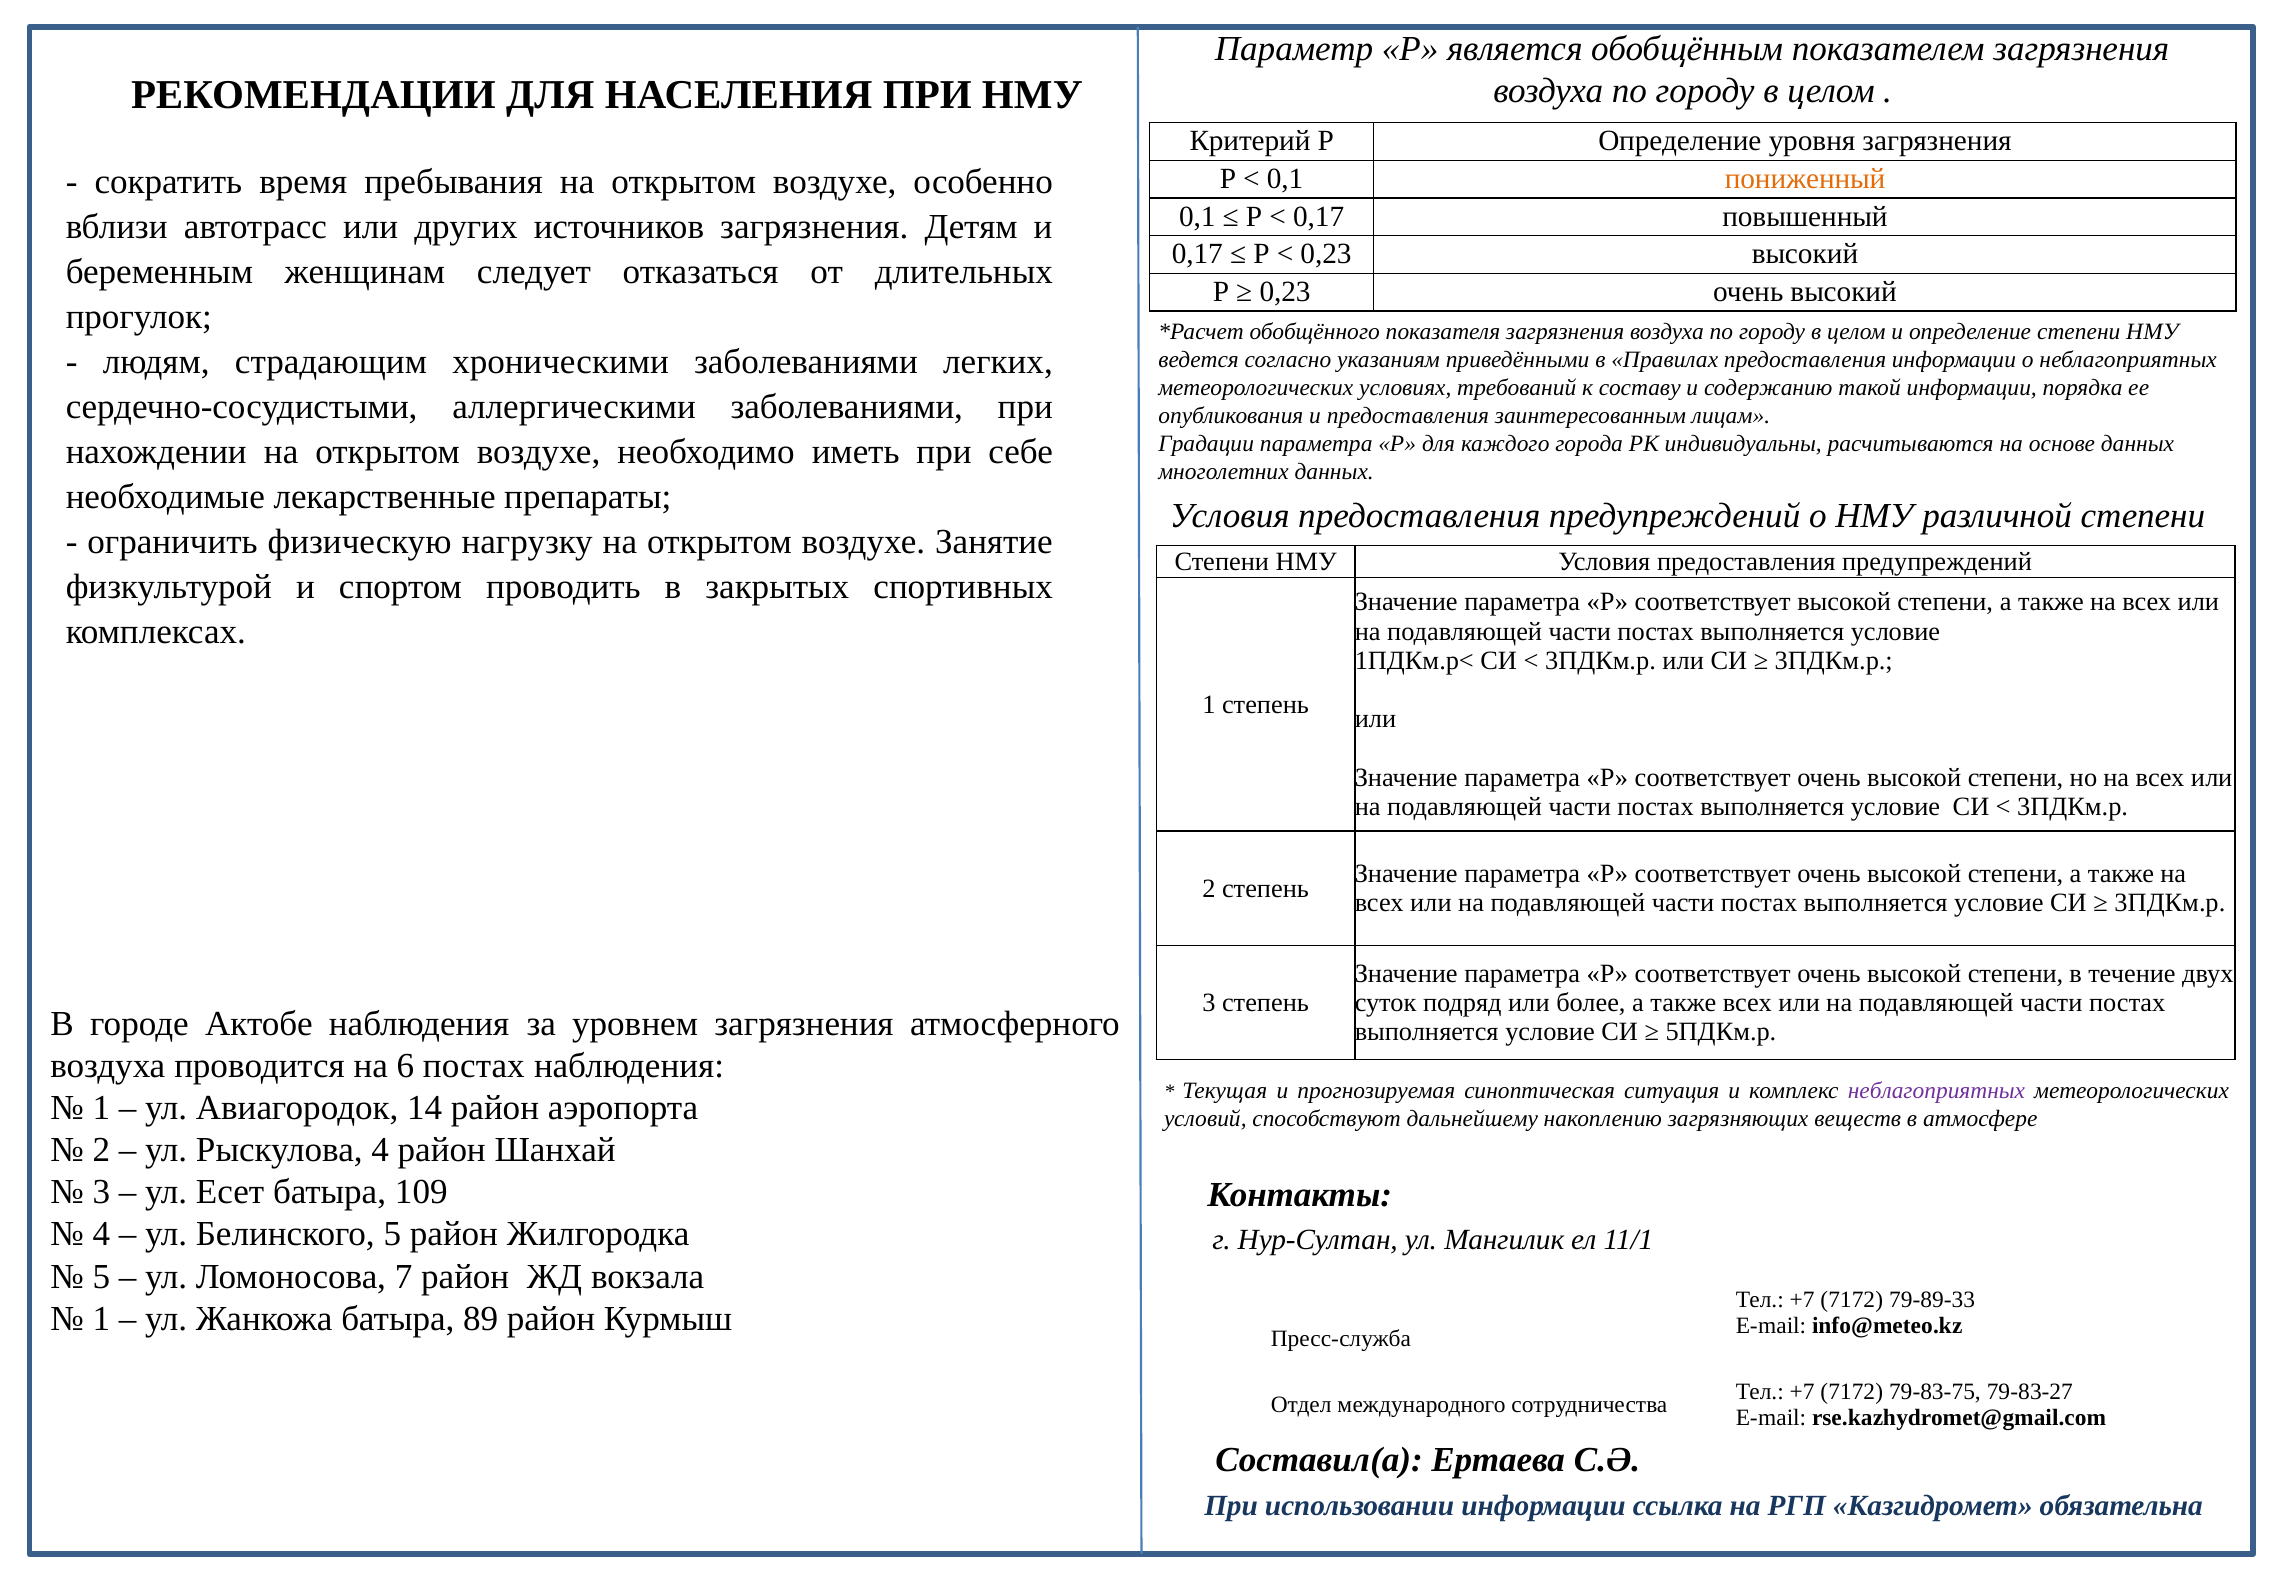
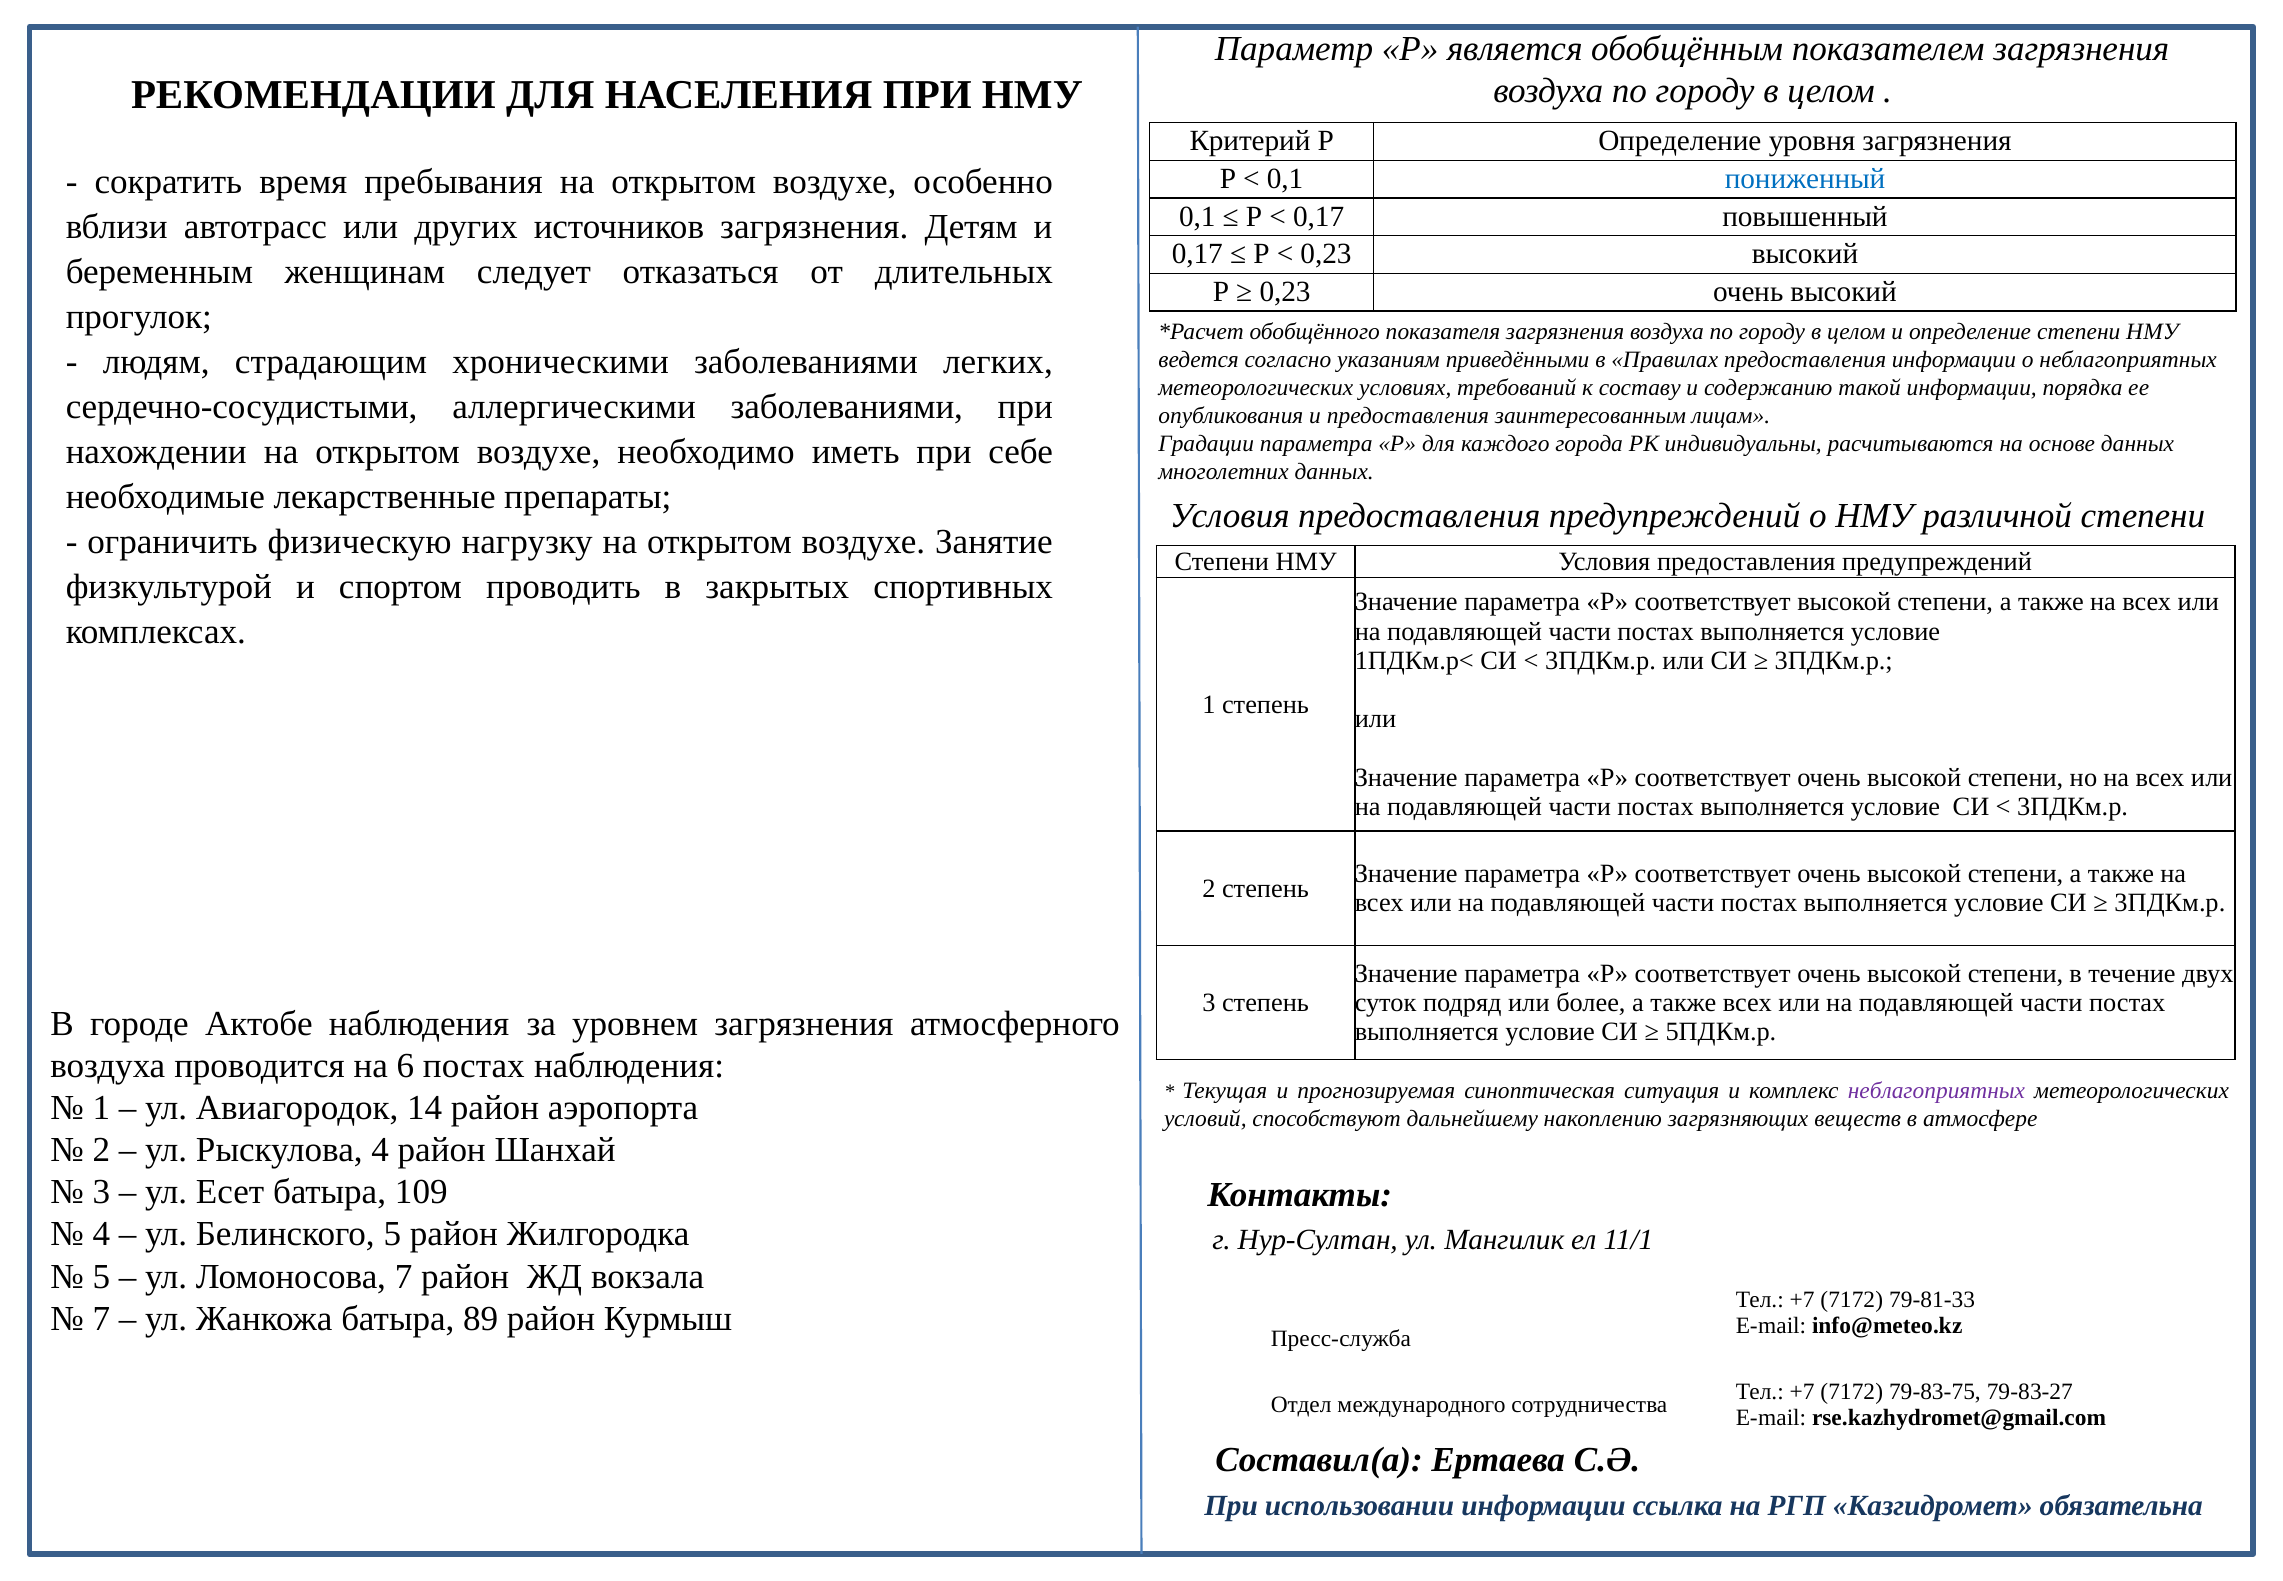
пониженный colour: orange -> blue (1805, 179)
79-89-33: 79-89-33 -> 79-81-33 (1932, 1300)
1: 1 -> 7 (101, 1318)
